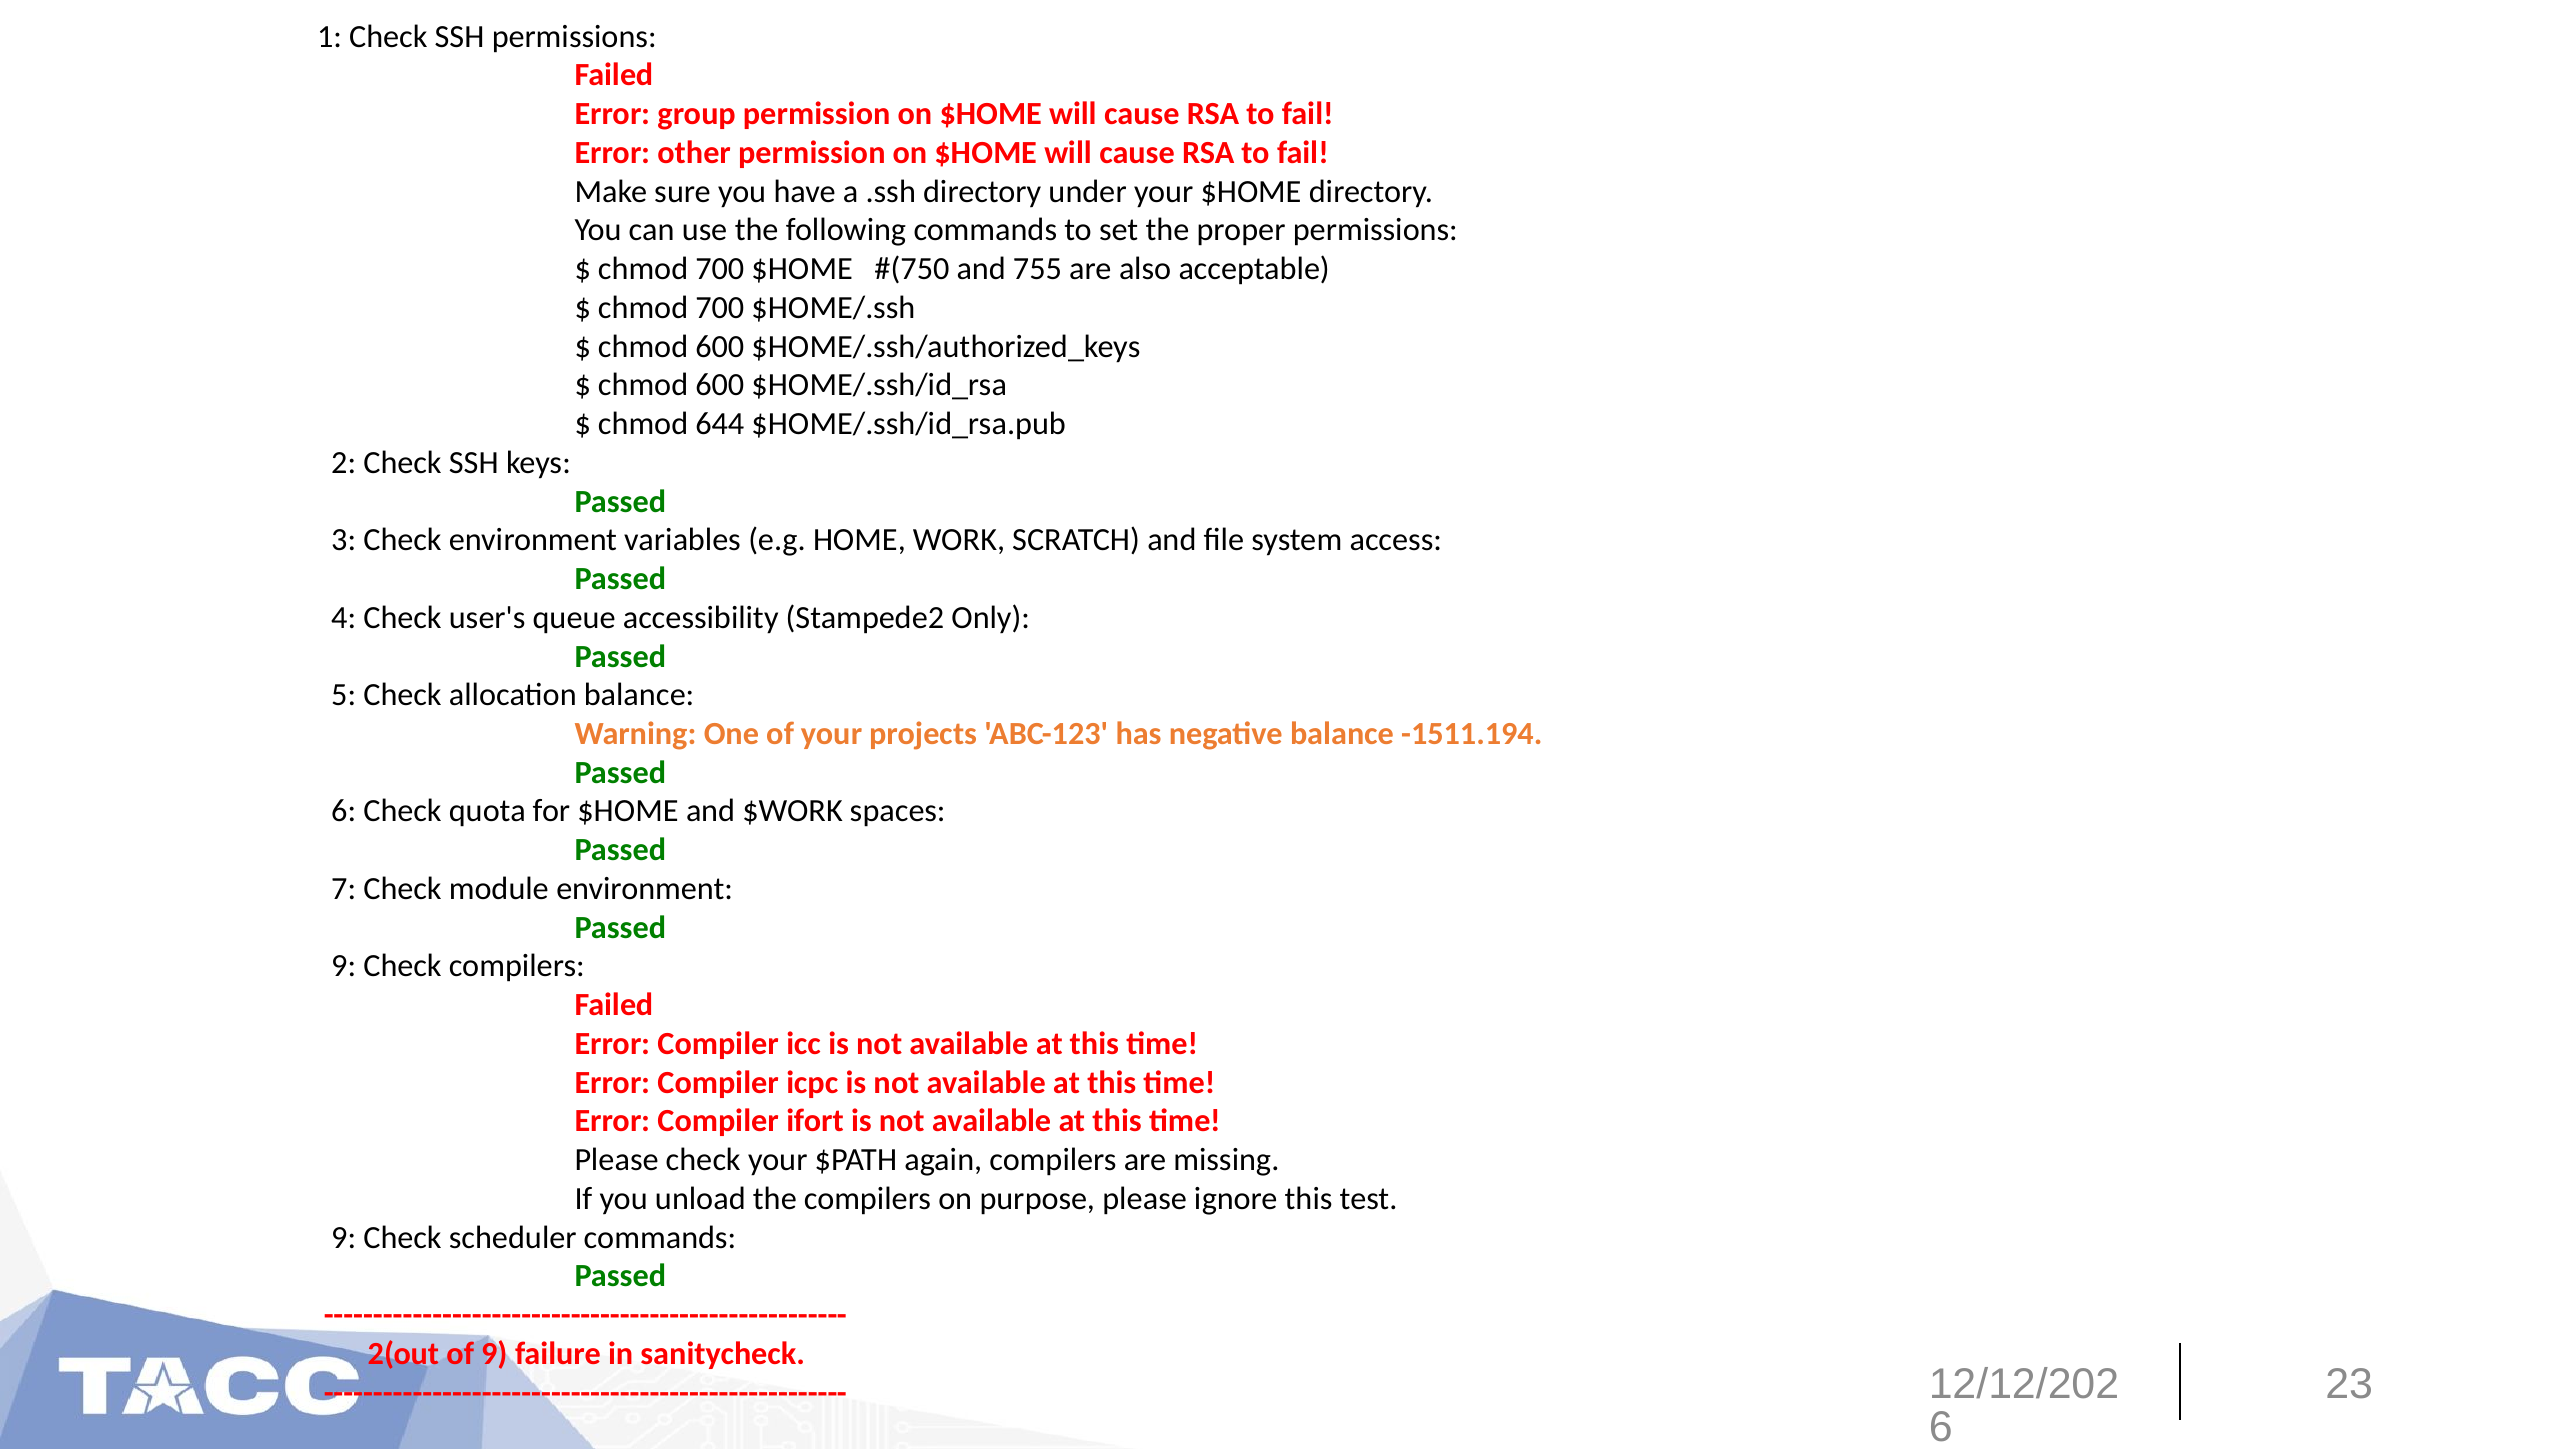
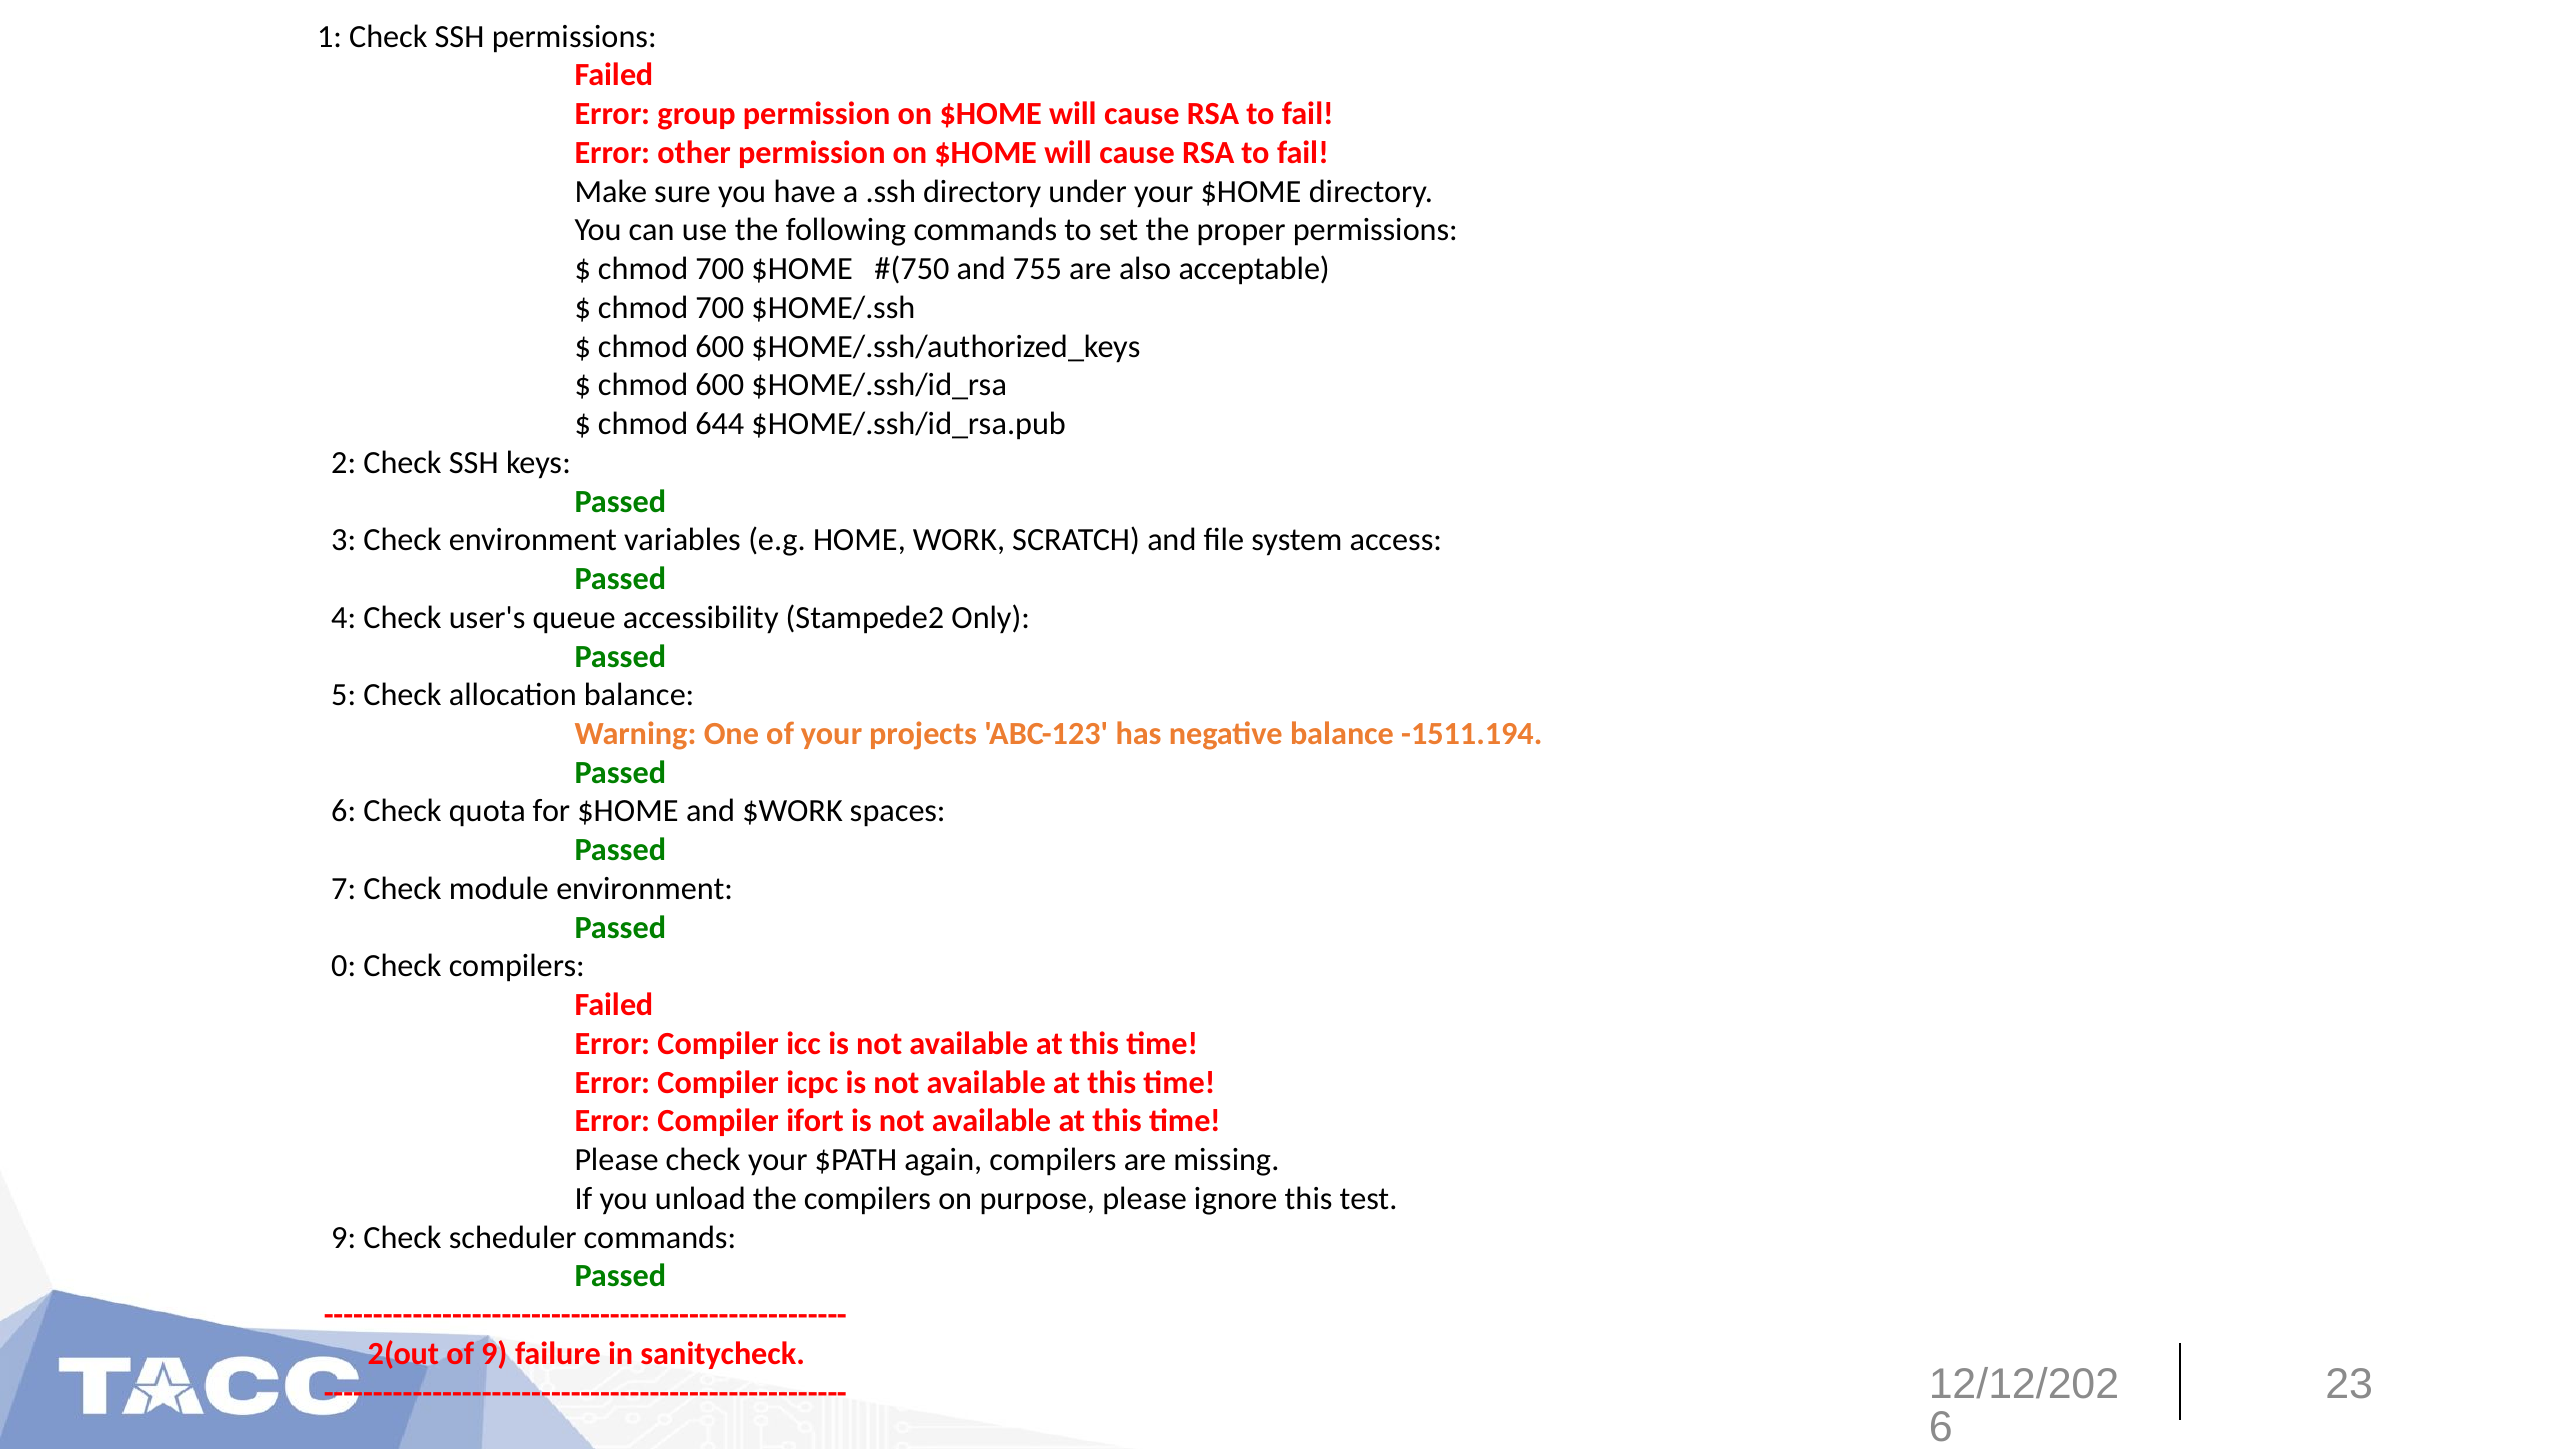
9: 9 -> 0 (344, 966)
